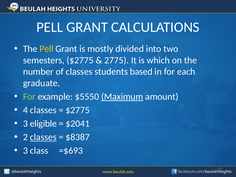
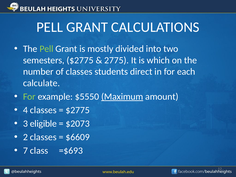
Pell colour: yellow -> light green (46, 49)
based: based -> direct (141, 72)
graduate: graduate -> calculate (41, 83)
$2041: $2041 -> $2073 (78, 124)
classes underline: present -> none (43, 137)
$8387: $8387 -> $6609 (78, 137)
3: 3 -> 7 (25, 151)
